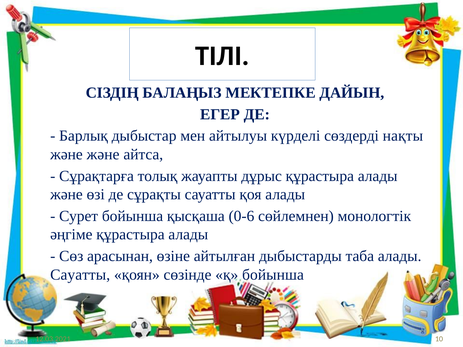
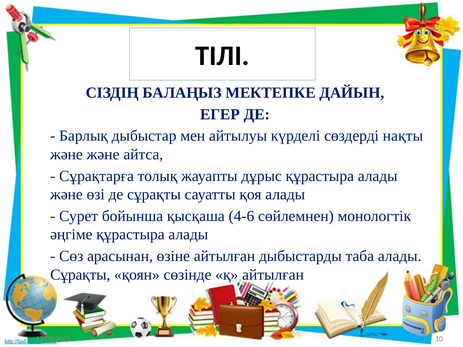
0-6: 0-6 -> 4-6 (241, 216)
Сауатты: Сауатты -> Сұрақты (80, 275)
қ бойынша: бойынша -> айтылған (273, 275)
